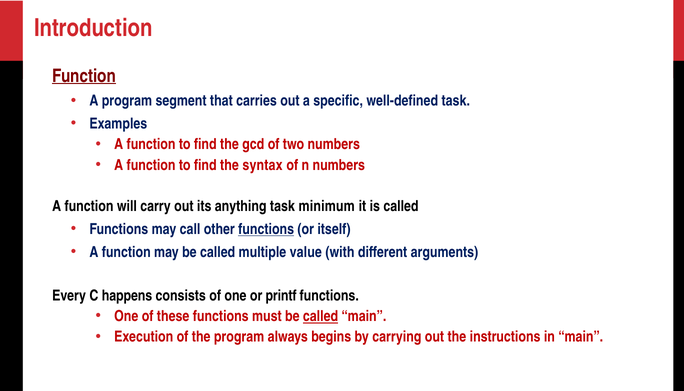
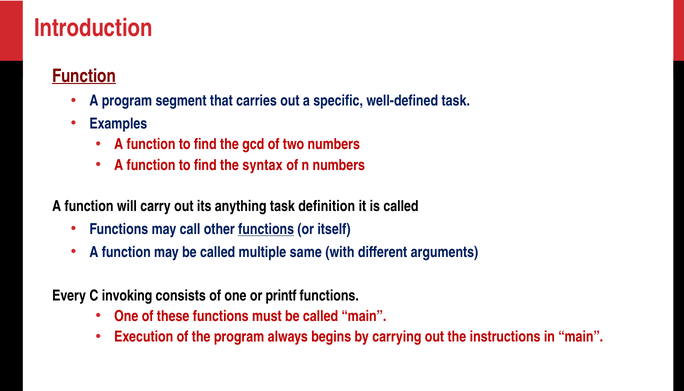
minimum: minimum -> definition (327, 206)
value: value -> same (306, 252)
happens: happens -> invoking (127, 296)
called underline: present -> none (321, 316)
